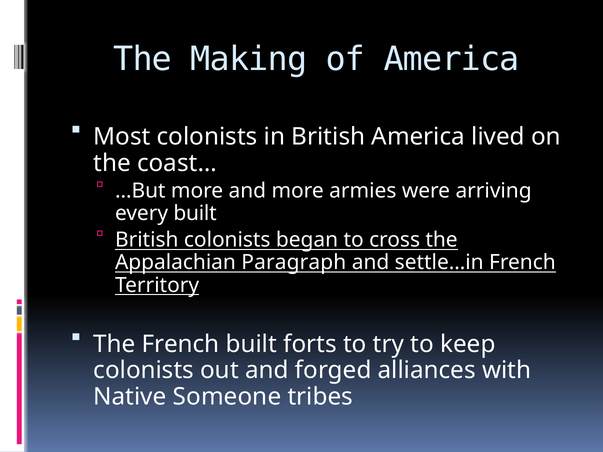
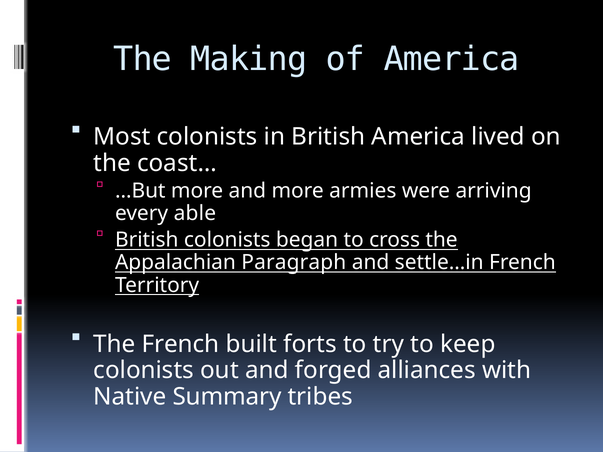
every built: built -> able (195, 214)
Someone: Someone -> Summary (227, 397)
